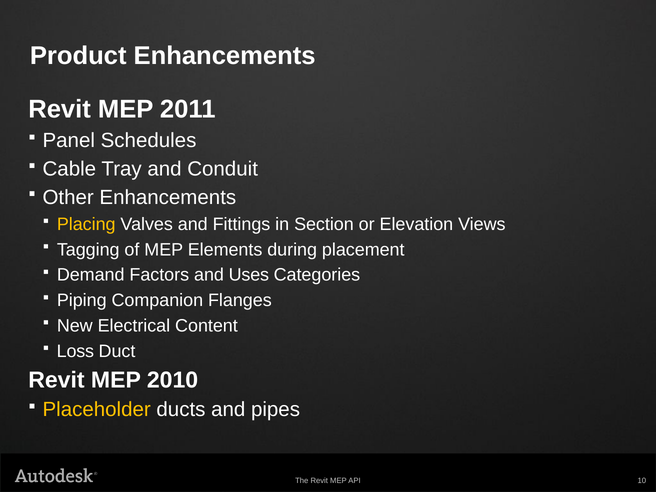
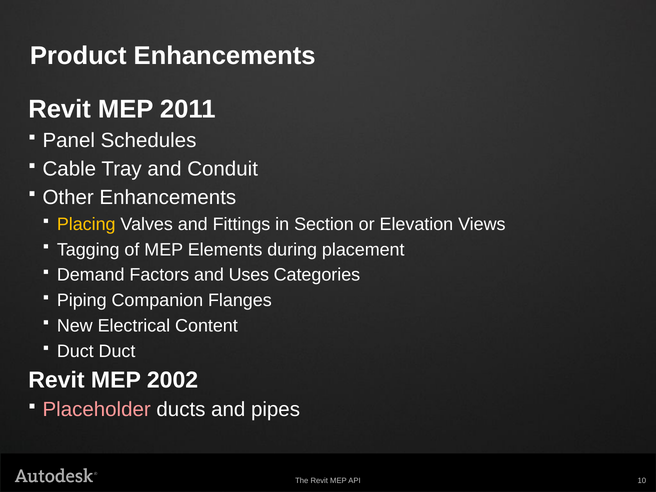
Loss: Loss -> Duct (75, 351)
2010: 2010 -> 2002 (173, 380)
Placeholder colour: yellow -> pink (97, 410)
